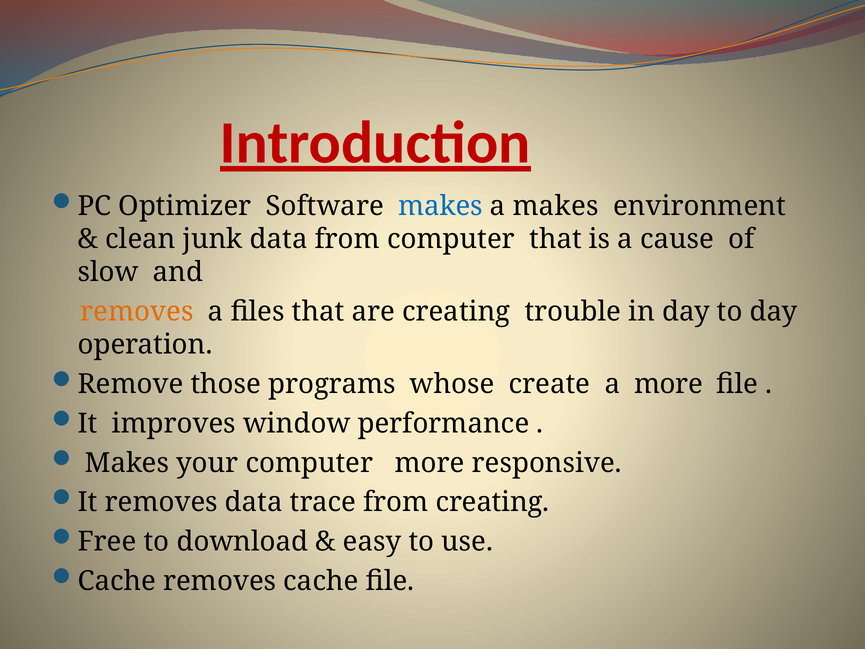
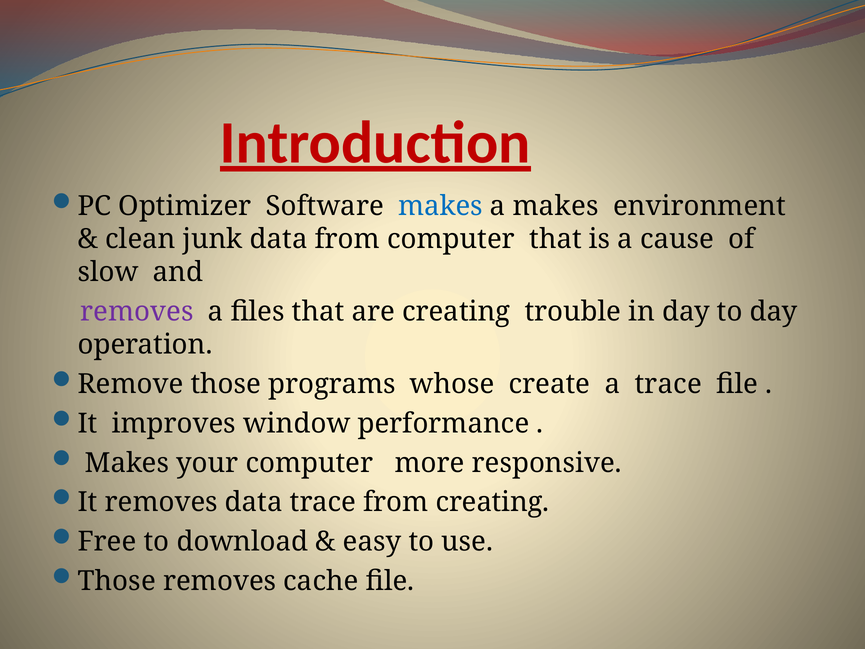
removes colour: orange -> purple (137, 311)
a more: more -> trace (668, 384)
Cache: Cache -> Those (117, 581)
